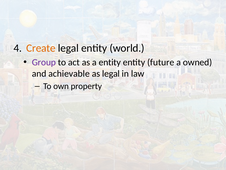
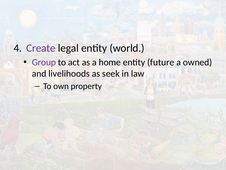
Create colour: orange -> purple (41, 48)
a entity: entity -> home (110, 62)
achievable: achievable -> livelihoods (69, 73)
as legal: legal -> seek (111, 73)
